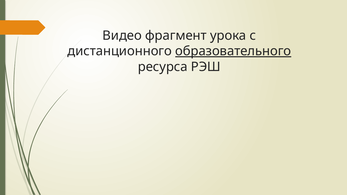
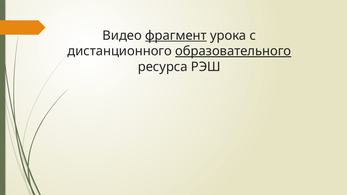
фрагмент underline: none -> present (176, 36)
